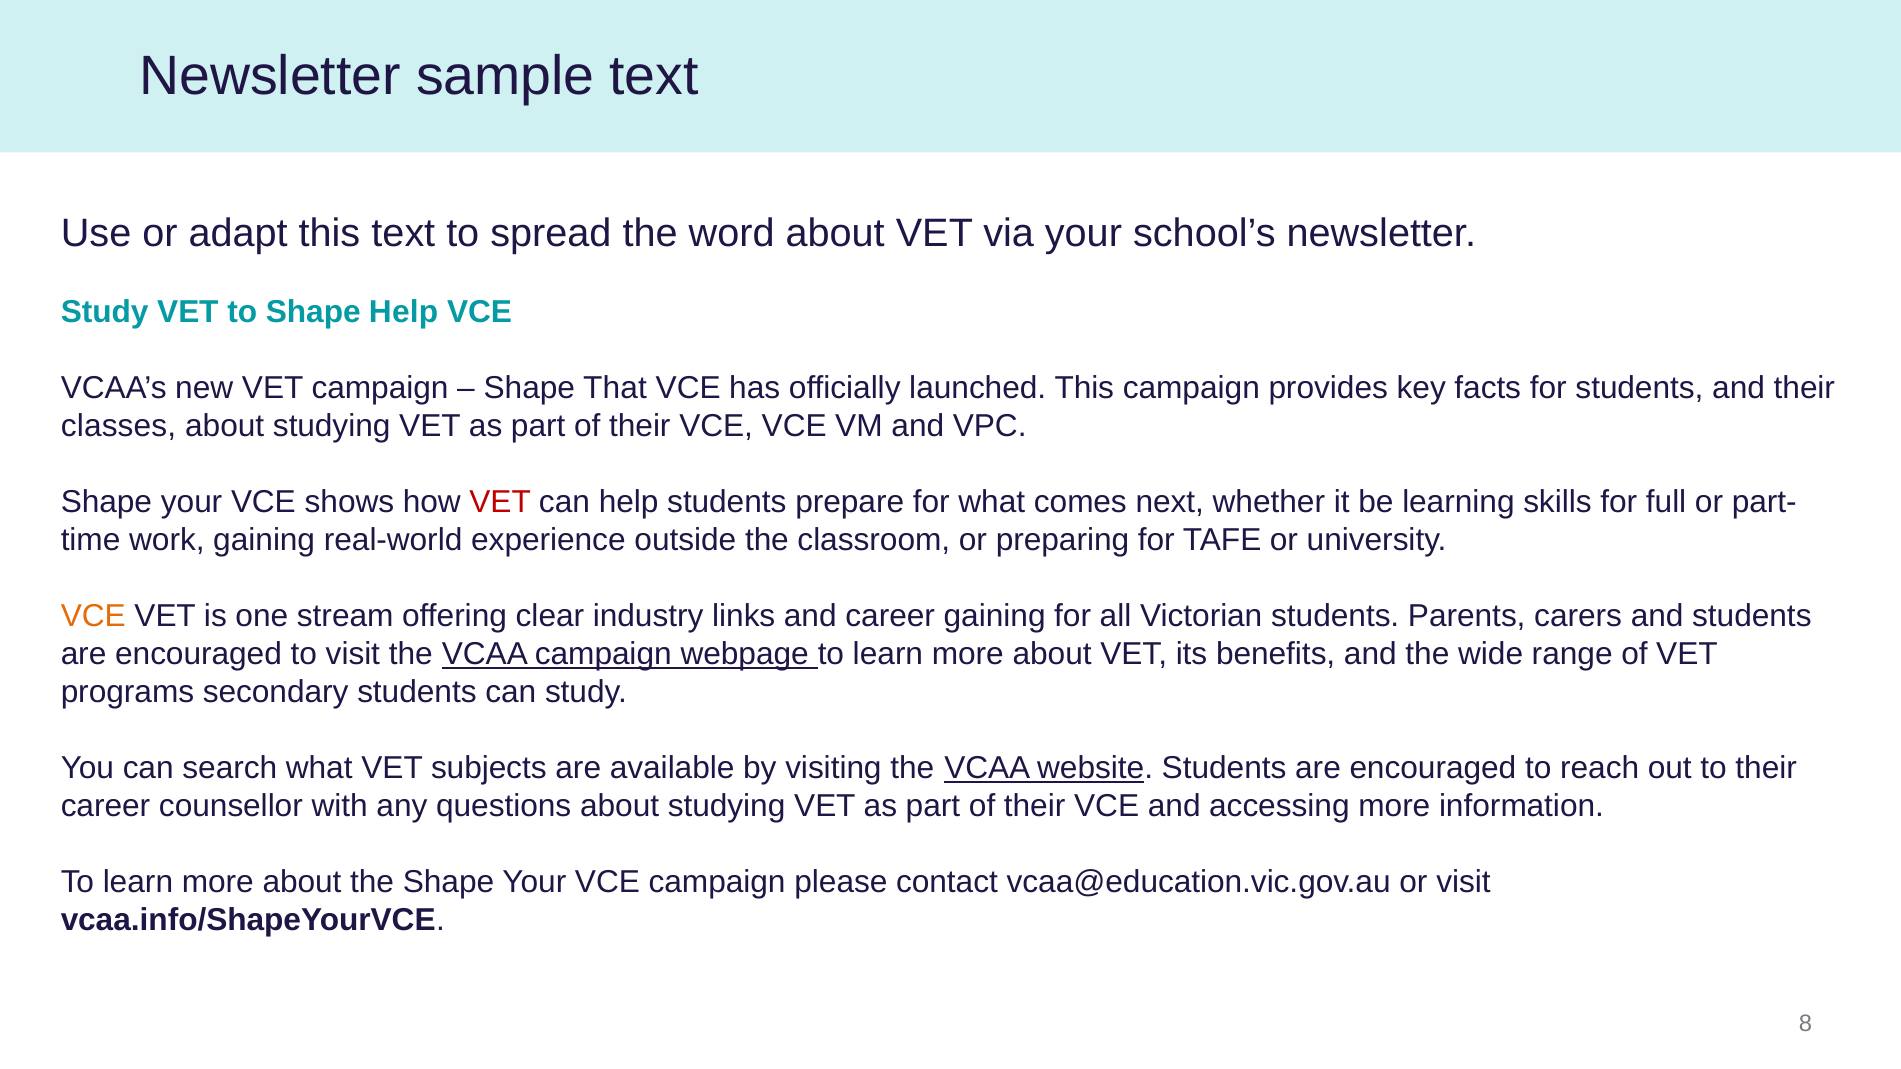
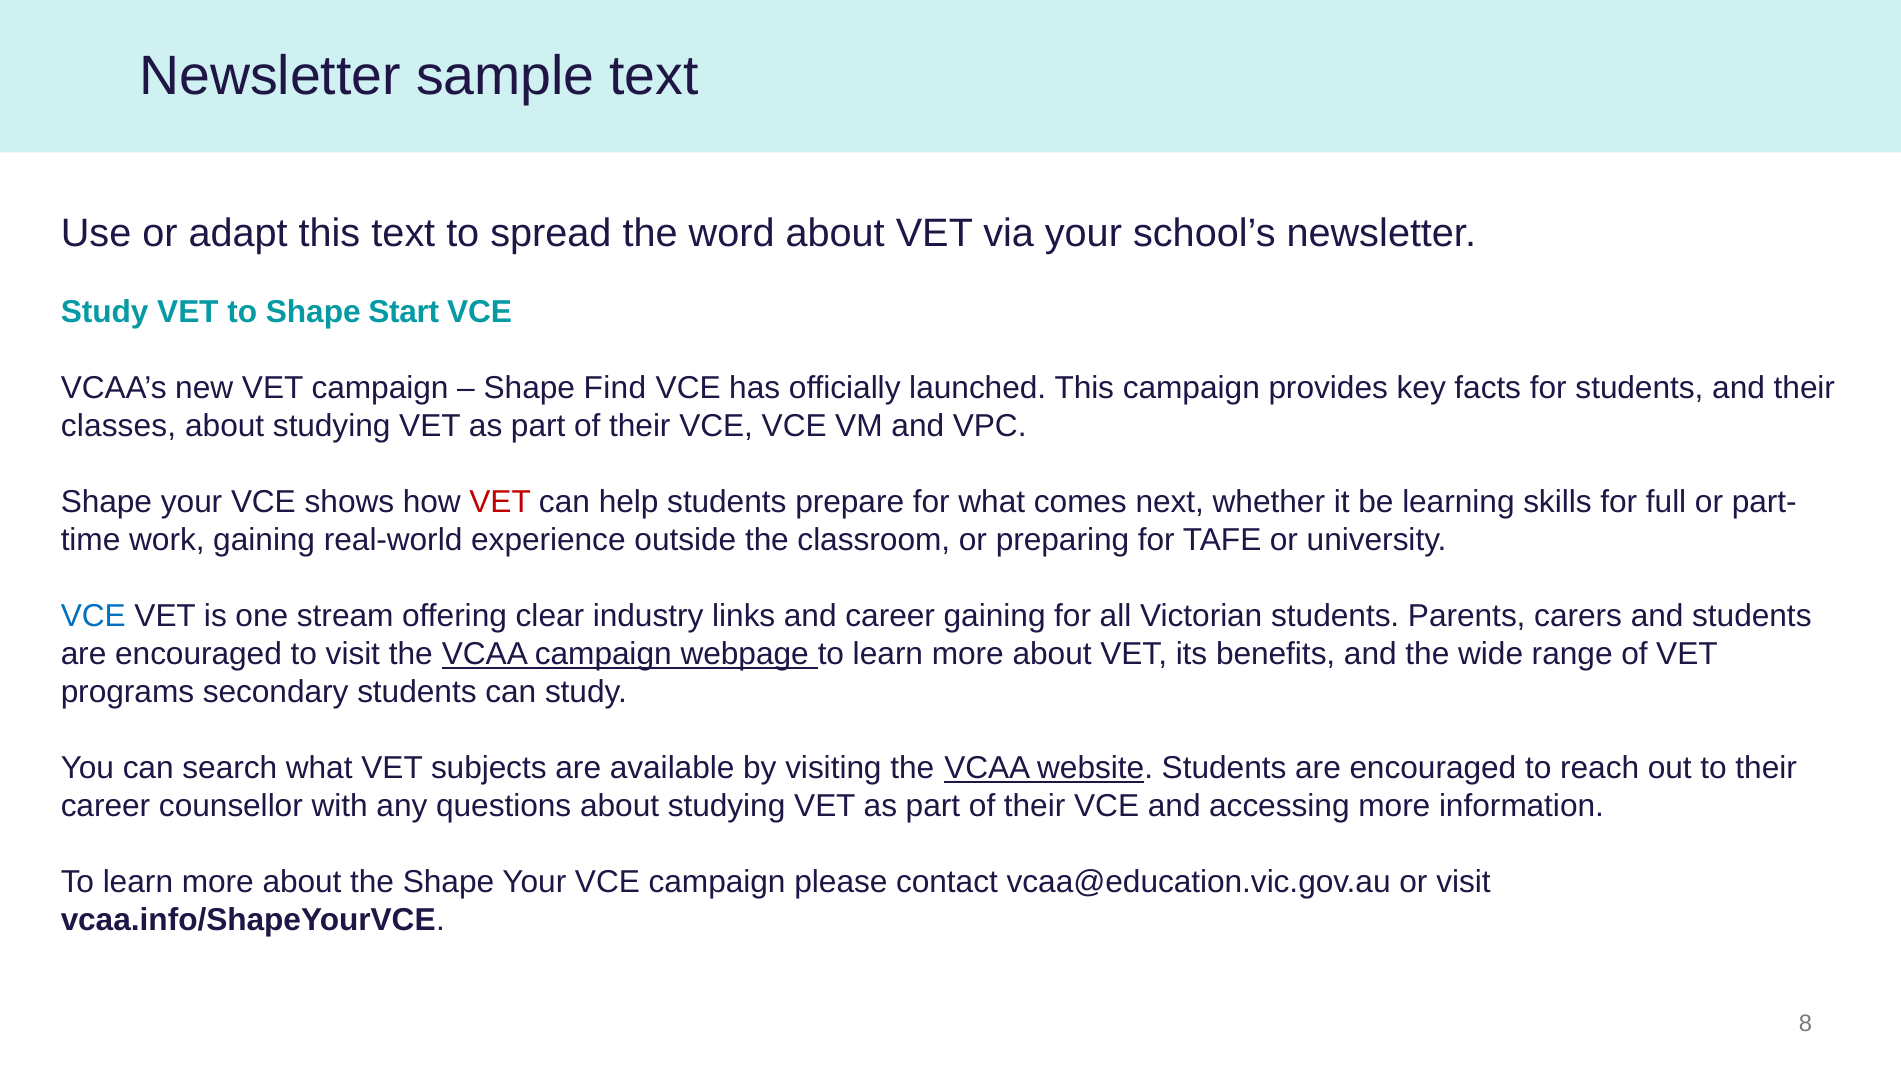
Shape Help: Help -> Start (404, 312)
That: That -> Find (615, 388)
VCE colour: orange -> blue (93, 616)
